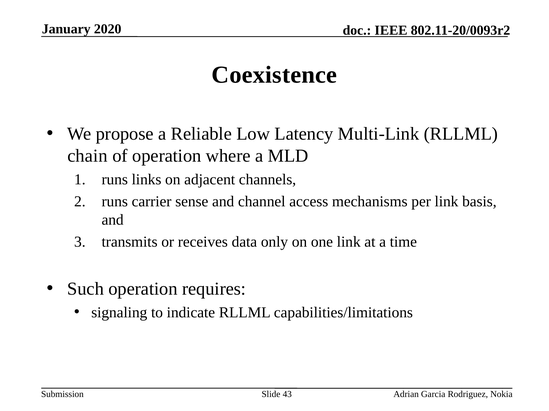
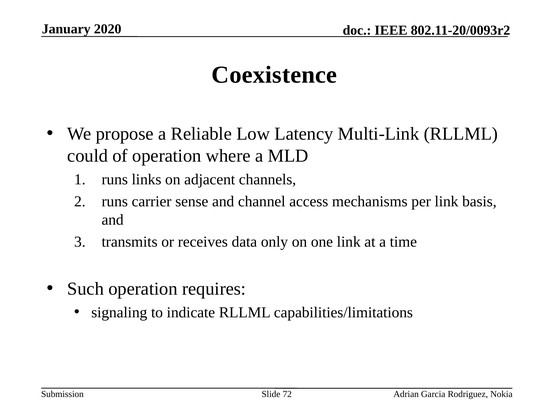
chain: chain -> could (88, 156)
43: 43 -> 72 (287, 395)
